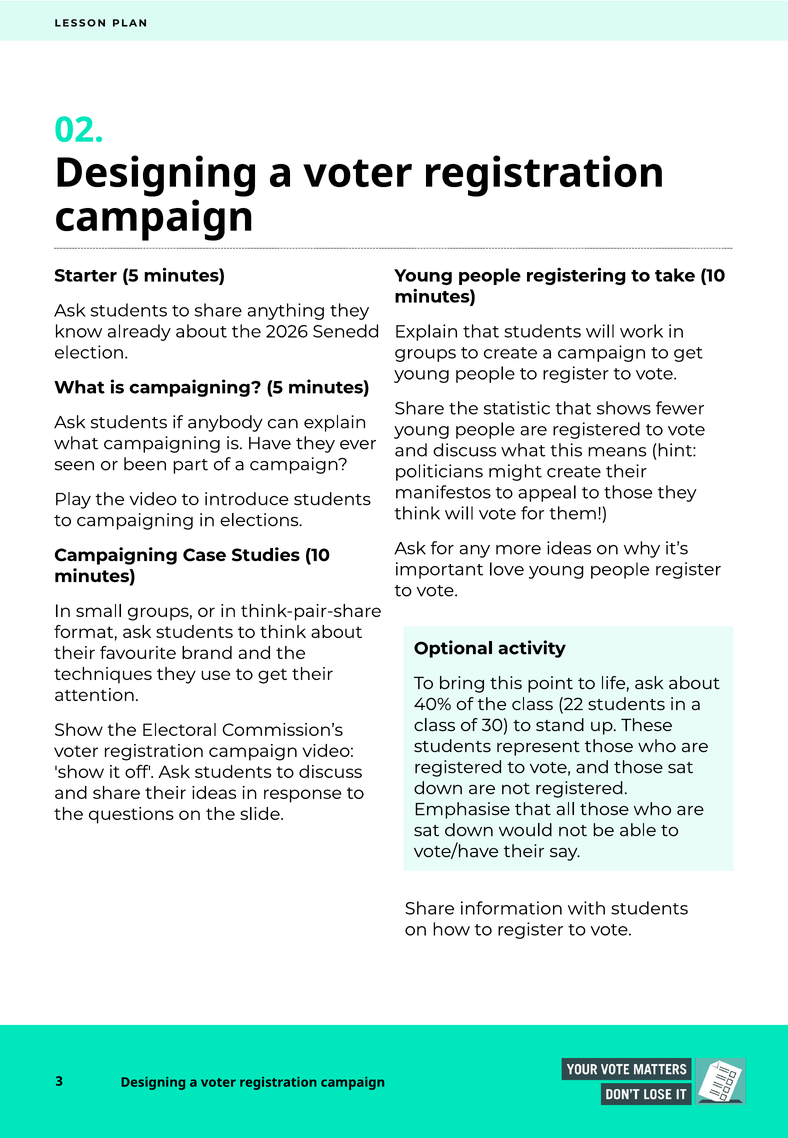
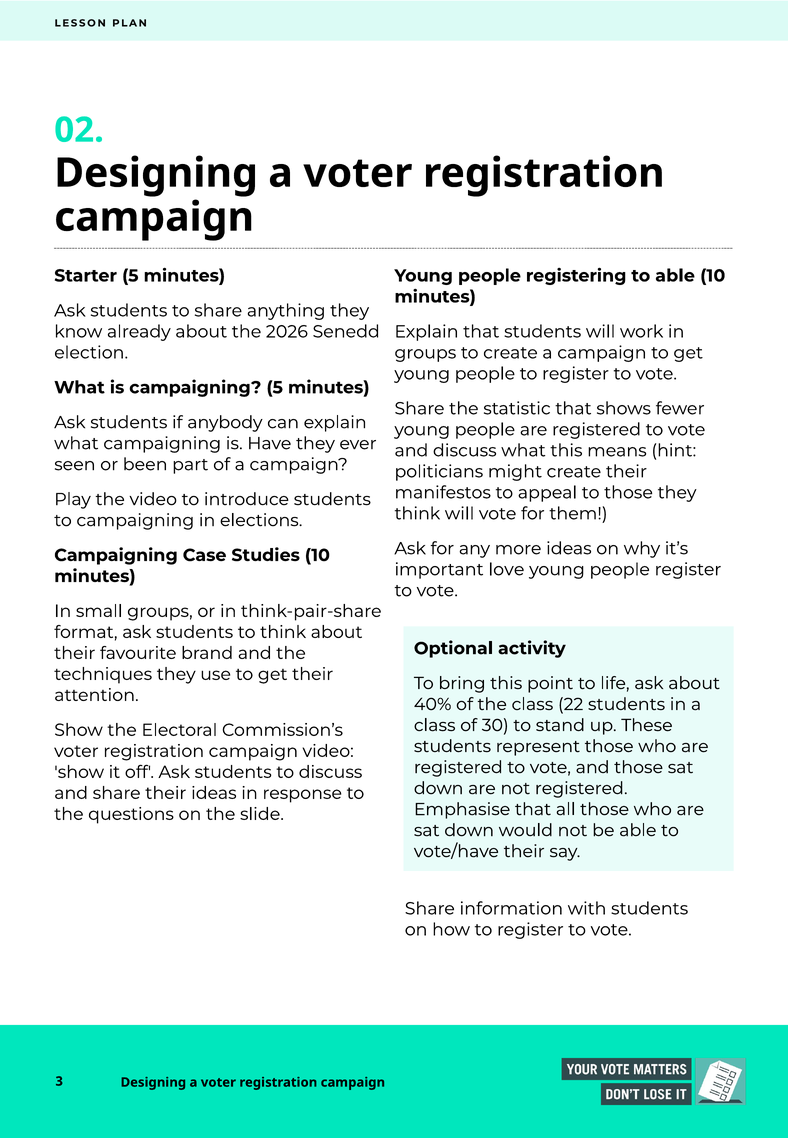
to take: take -> able (675, 276)
